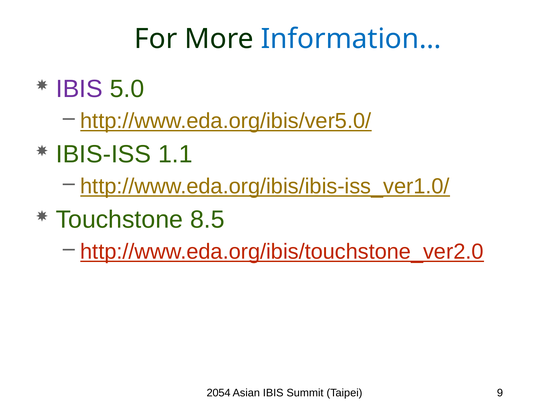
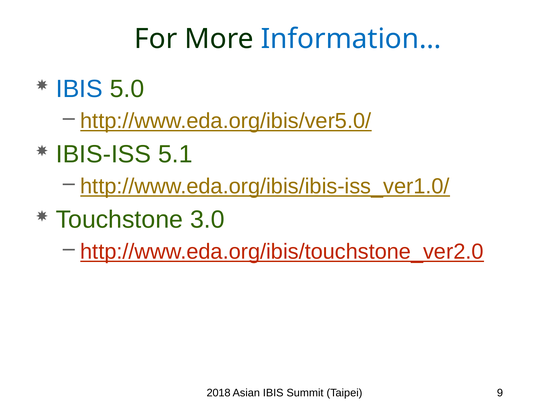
IBIS colour: purple -> blue (79, 89)
1.1: 1.1 -> 5.1 (175, 154)
8.5: 8.5 -> 3.0 (207, 220)
2054: 2054 -> 2018 (219, 393)
